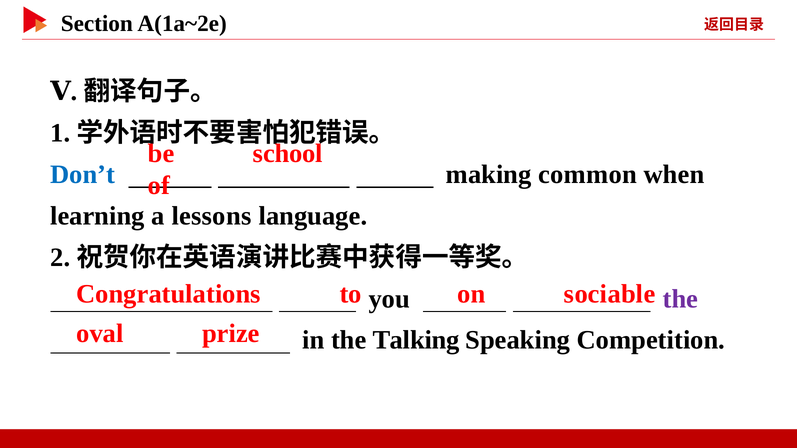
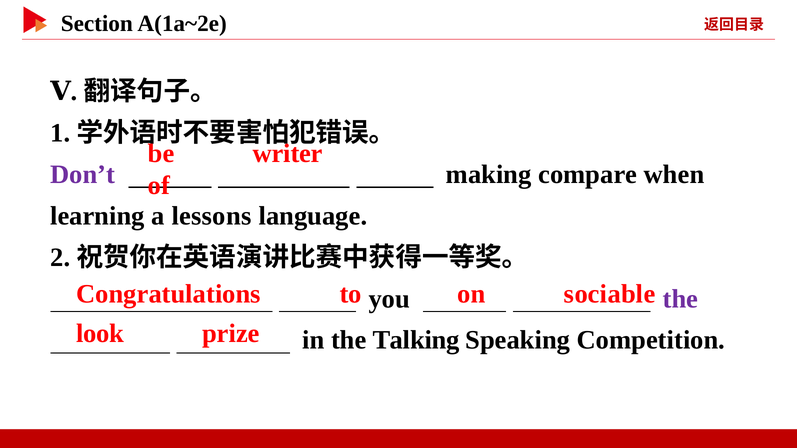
school: school -> writer (288, 154)
Don’t colour: blue -> purple (83, 175)
common: common -> compare (588, 175)
oval: oval -> look (100, 334)
